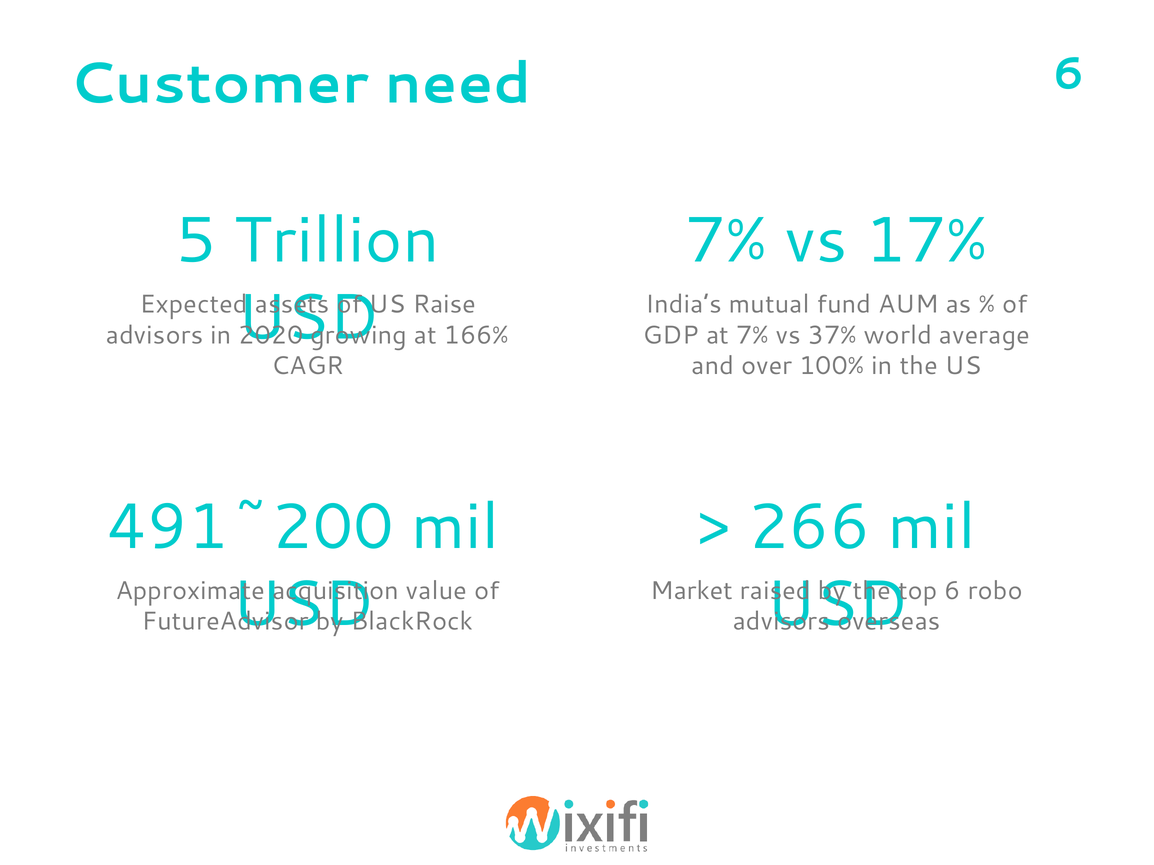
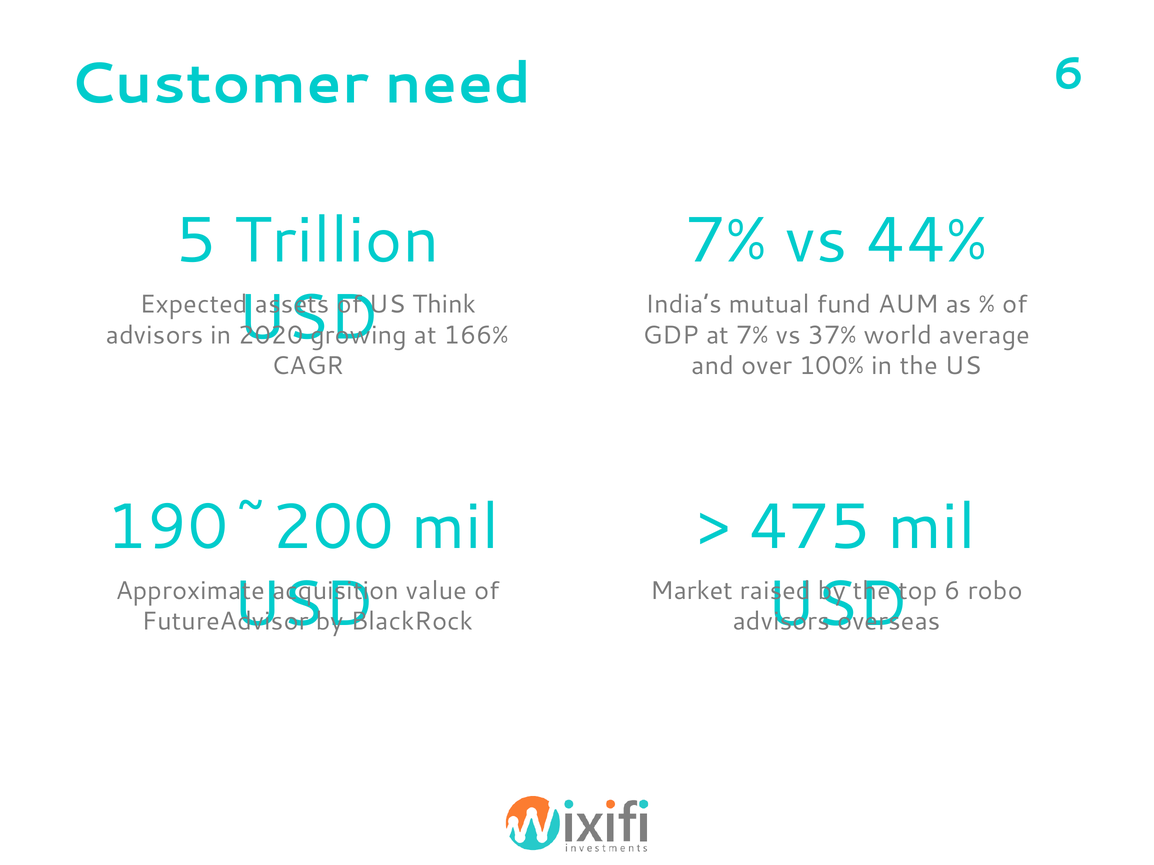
17%: 17% -> 44% (927, 241)
Raise: Raise -> Think (444, 305)
491~200: 491~200 -> 190~200 (250, 528)
266: 266 -> 475 (809, 528)
